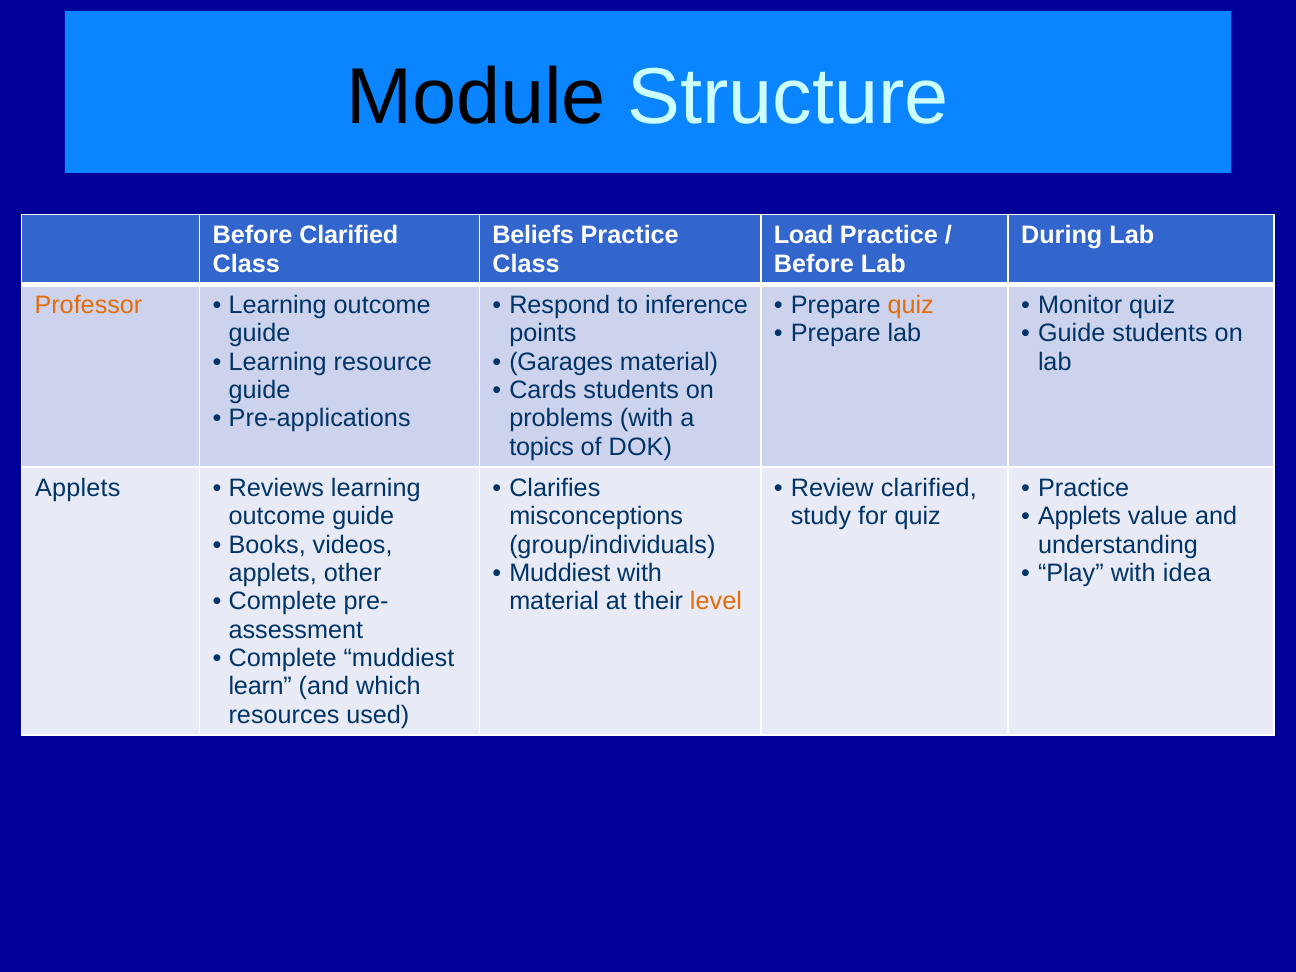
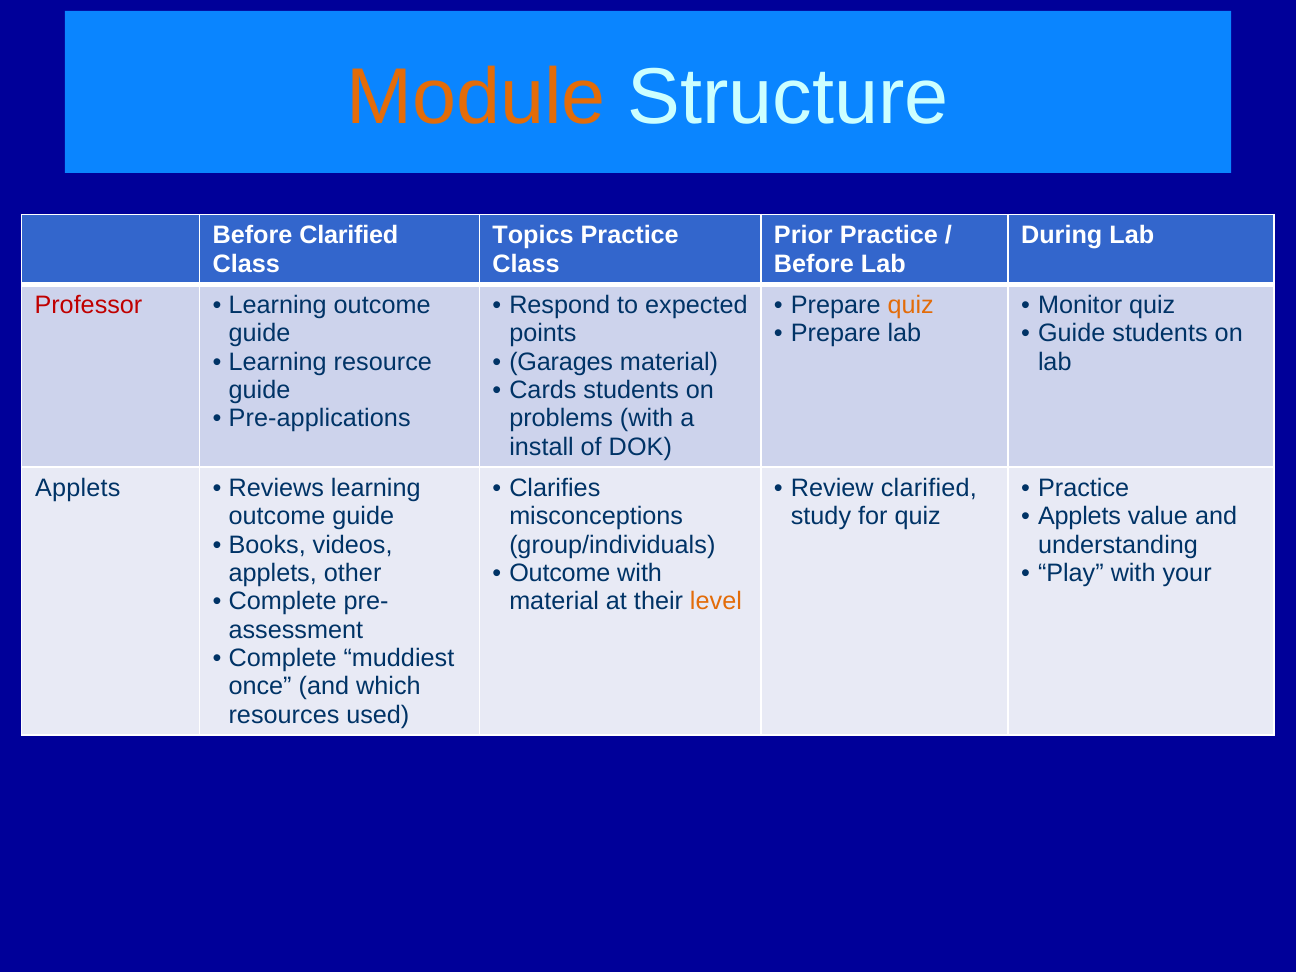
Module colour: black -> orange (476, 97)
Beliefs: Beliefs -> Topics (533, 236)
Load: Load -> Prior (803, 236)
Professor colour: orange -> red (88, 305)
inference: inference -> expected (696, 305)
topics: topics -> install (542, 447)
Muddiest: Muddiest -> Outcome (560, 573)
idea: idea -> your (1187, 573)
learn: learn -> once (260, 686)
